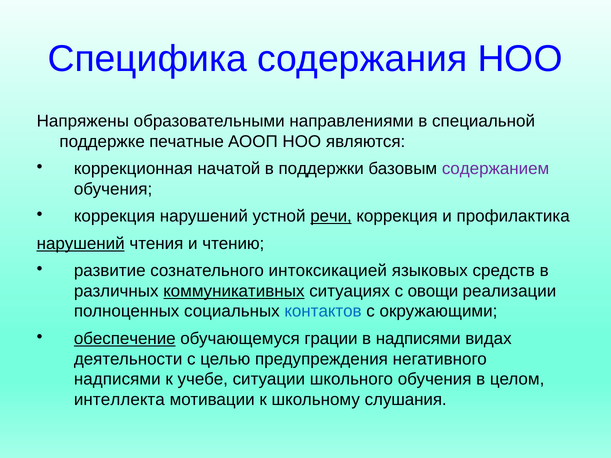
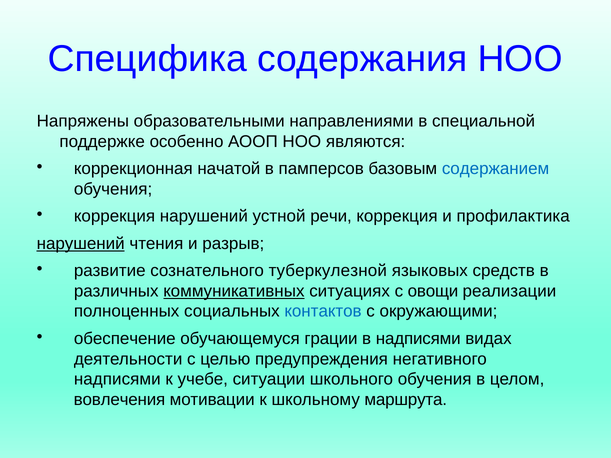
печатные: печатные -> особенно (187, 142)
поддержки: поддержки -> памперсов (321, 169)
содержанием colour: purple -> blue (496, 169)
речи underline: present -> none (331, 216)
чтению: чтению -> разрыв (233, 244)
интоксикацией: интоксикацией -> туберкулезной (328, 271)
обеспечение underline: present -> none (125, 339)
интеллекта: интеллекта -> вовлечения (119, 400)
слушания: слушания -> маршрута (406, 400)
